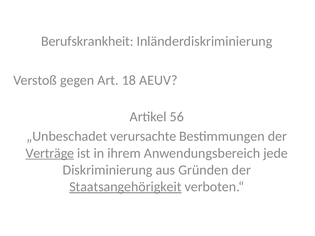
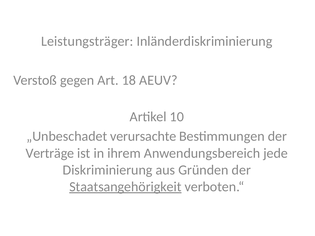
Berufskrankheit: Berufskrankheit -> Leistungsträger (87, 41)
56: 56 -> 10 (177, 117)
Verträge underline: present -> none (50, 153)
